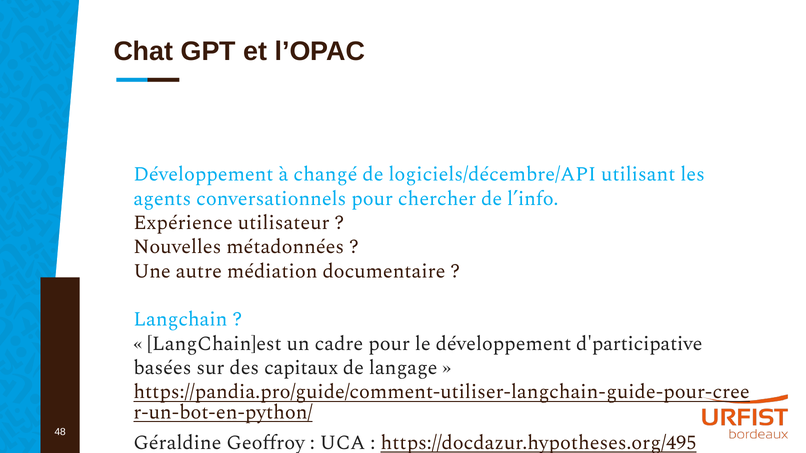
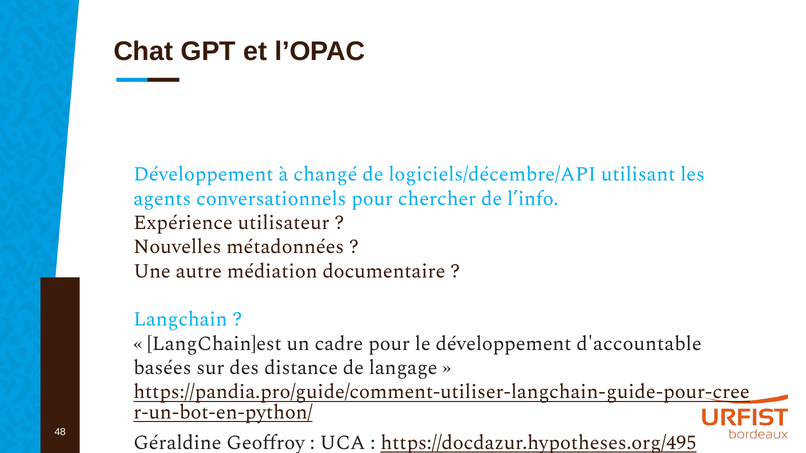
d'participative: d'participative -> d'accountable (639, 344)
capitaux: capitaux -> distance (301, 368)
